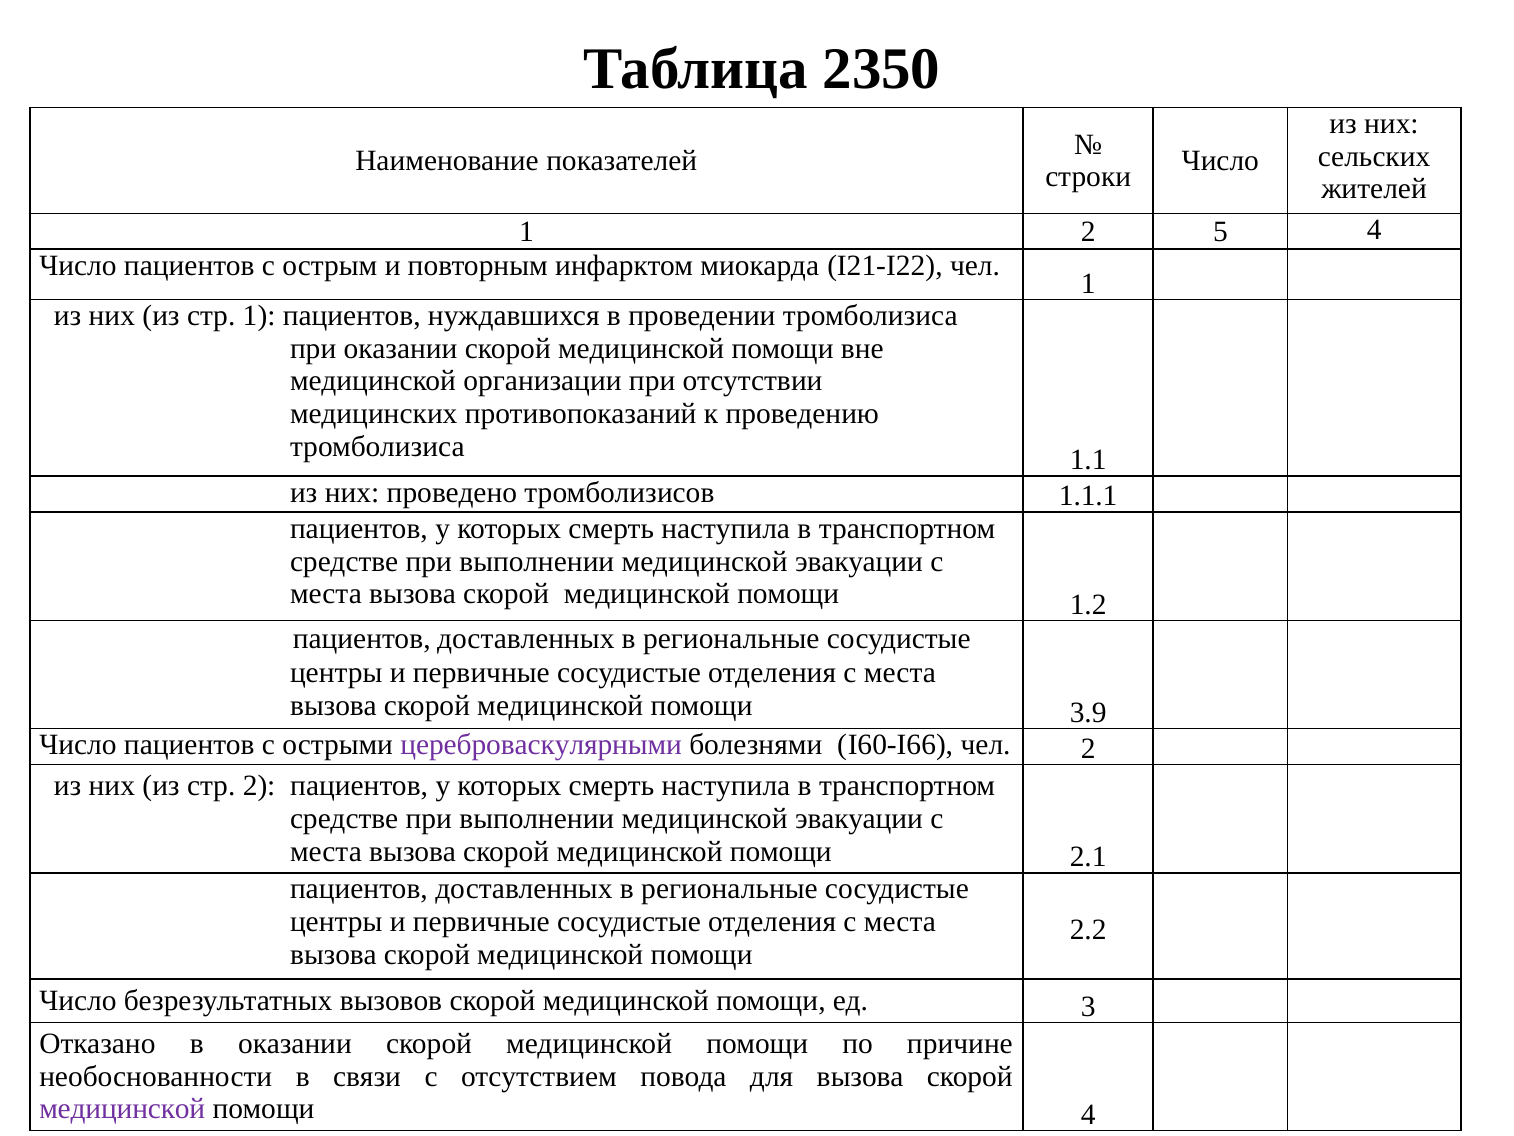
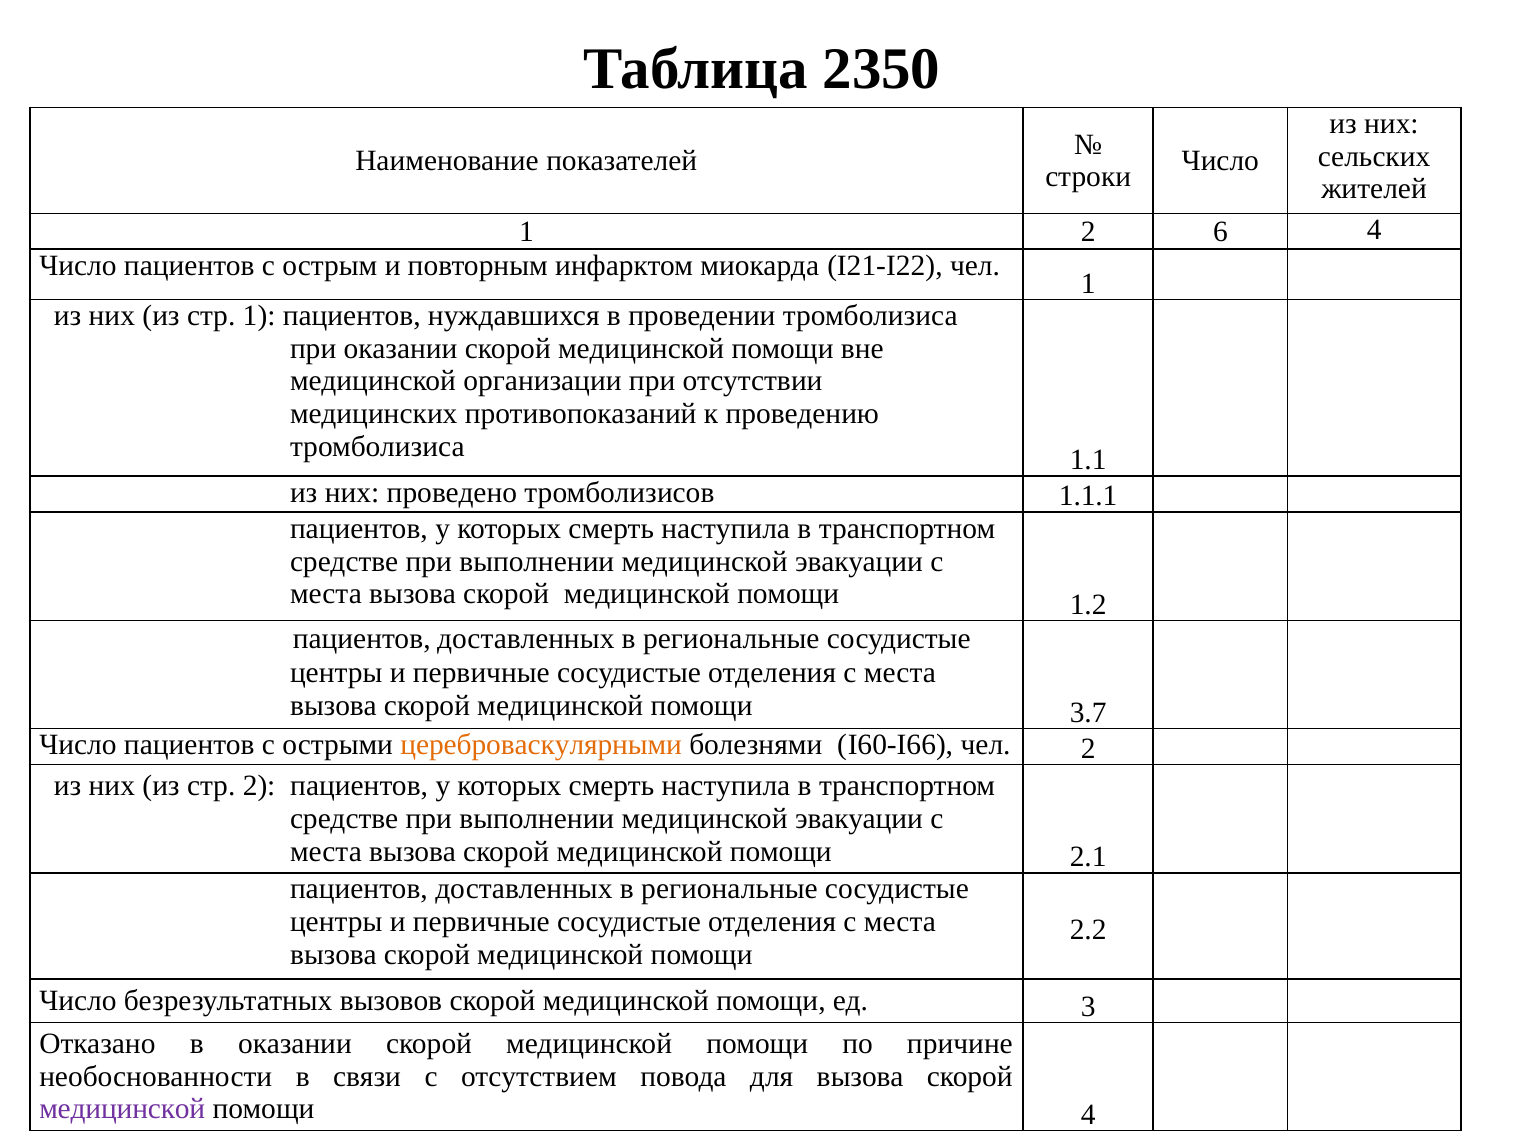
5: 5 -> 6 (1220, 231)
3.9: 3.9 -> 3.7 (1088, 712)
цереброваскулярными colour: purple -> orange (541, 745)
